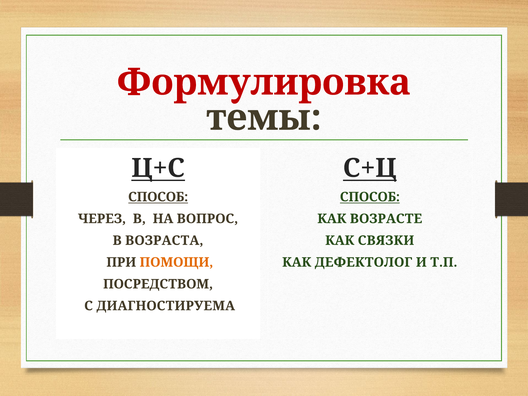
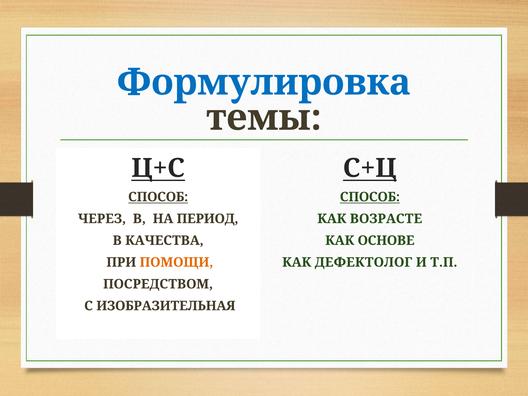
Формулировка colour: red -> blue (264, 82)
ВОПРОС: ВОПРОС -> ПЕРИОД (208, 219)
ВОЗРАСТА: ВОЗРАСТА -> КАЧЕСТВА (164, 241)
СВЯЗКИ: СВЯЗКИ -> ОСНОВЕ (386, 241)
ДИАГНОСТИРУЕМА: ДИАГНОСТИРУЕМА -> ИЗОБРАЗИТЕЛЬНАЯ (166, 306)
